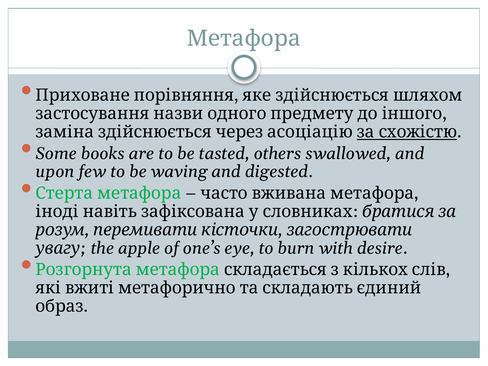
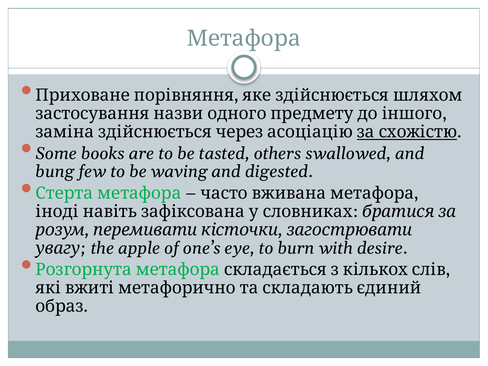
upon: upon -> bung (55, 172)
